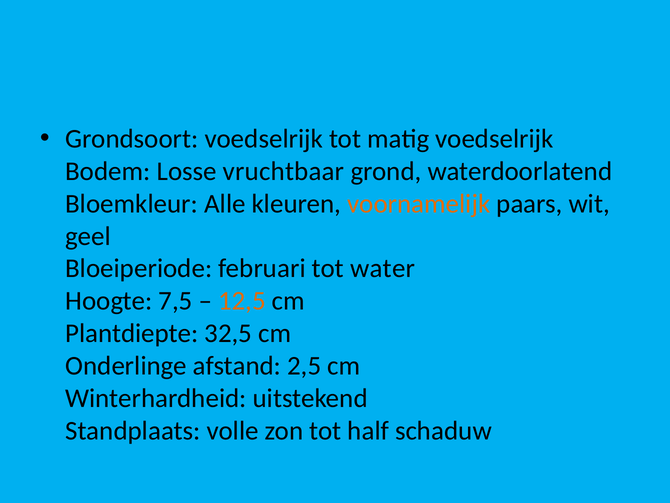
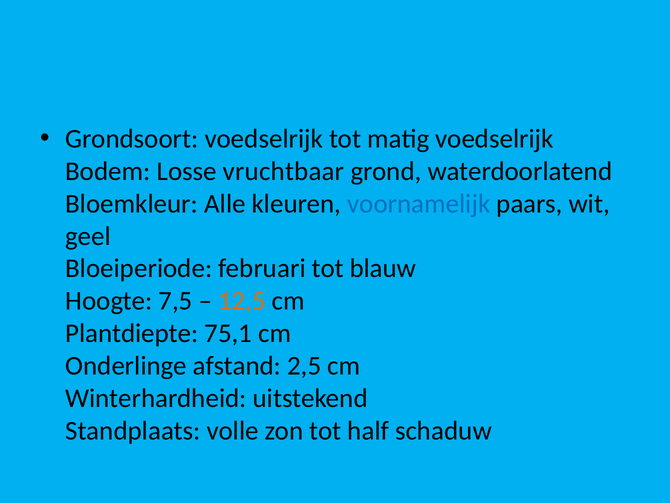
voornamelijk colour: orange -> blue (419, 203)
water: water -> blauw (383, 268)
32,5: 32,5 -> 75,1 (228, 333)
